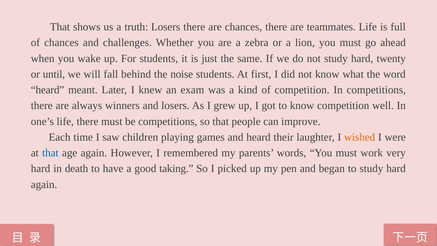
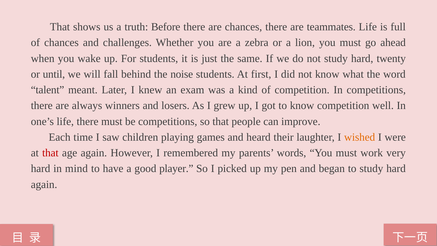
truth Losers: Losers -> Before (166, 27)
heard: heard -> talent (48, 90)
that colour: blue -> red (50, 153)
death: death -> mind (76, 169)
taking: taking -> player (176, 169)
